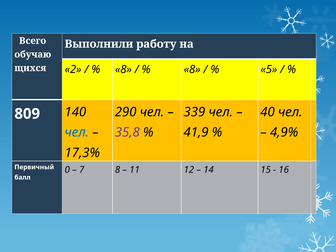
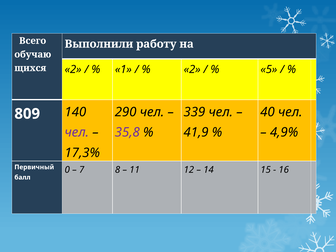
8: 8 -> 1 (123, 69)
8: 8 -> 2 (192, 69)
чел colour: blue -> purple (77, 132)
